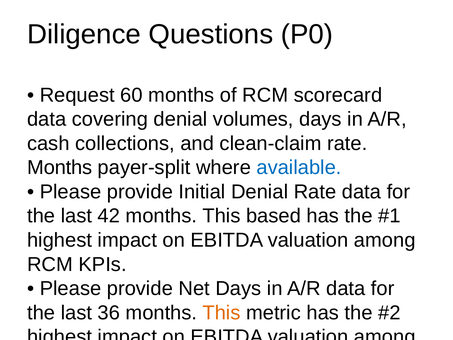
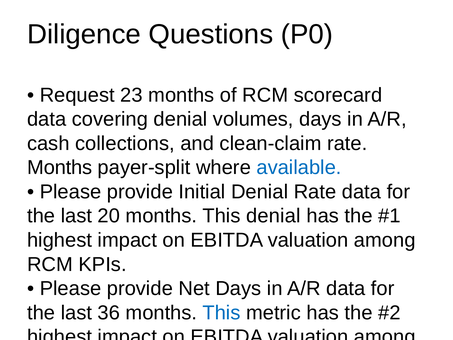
60: 60 -> 23 (132, 95)
42: 42 -> 20 (109, 216)
This based: based -> denial (273, 216)
This colour: orange -> blue (221, 312)
